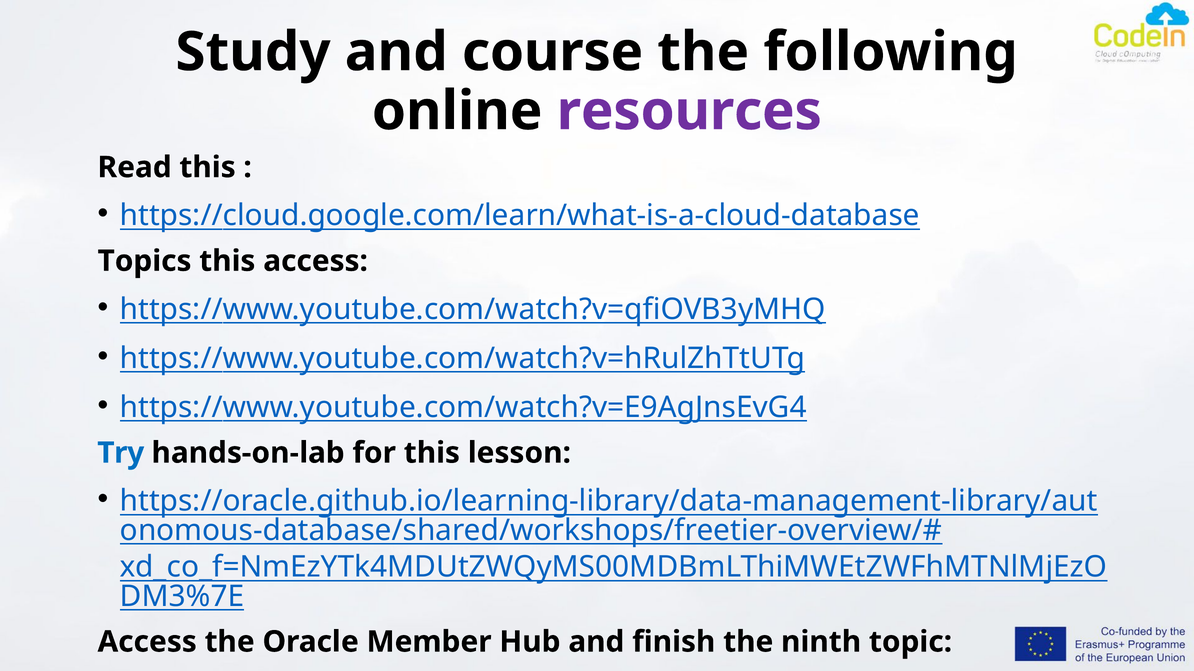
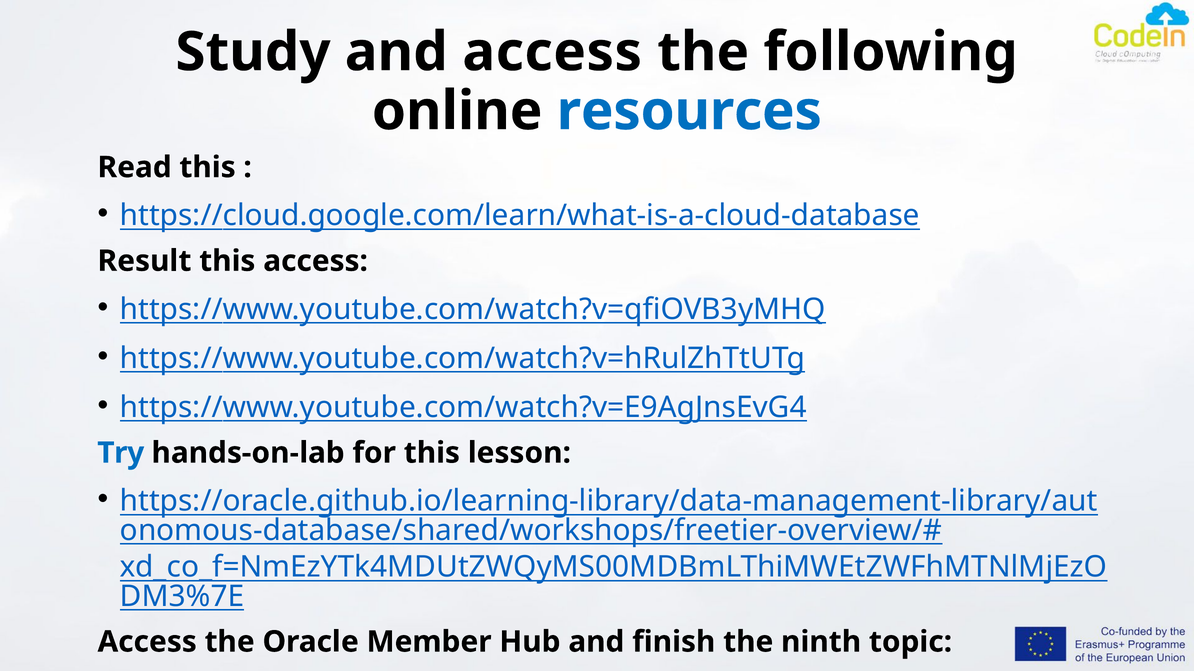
and course: course -> access (552, 52)
resources colour: purple -> blue (689, 111)
Topics: Topics -> Result (144, 261)
